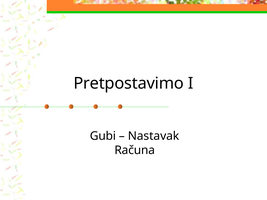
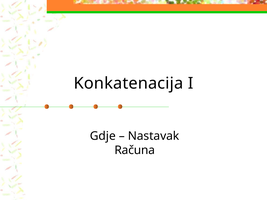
Pretpostavimo: Pretpostavimo -> Konkatenacija (128, 83)
Gubi: Gubi -> Gdje (103, 136)
